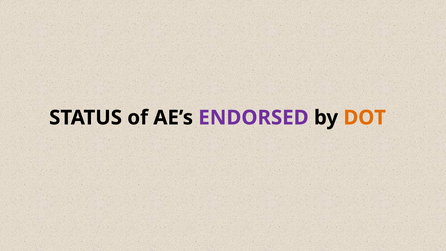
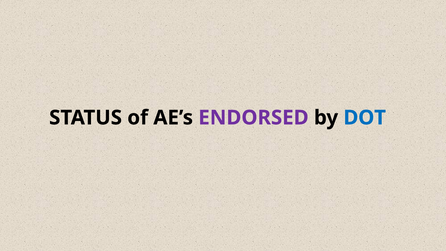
DOT colour: orange -> blue (365, 118)
